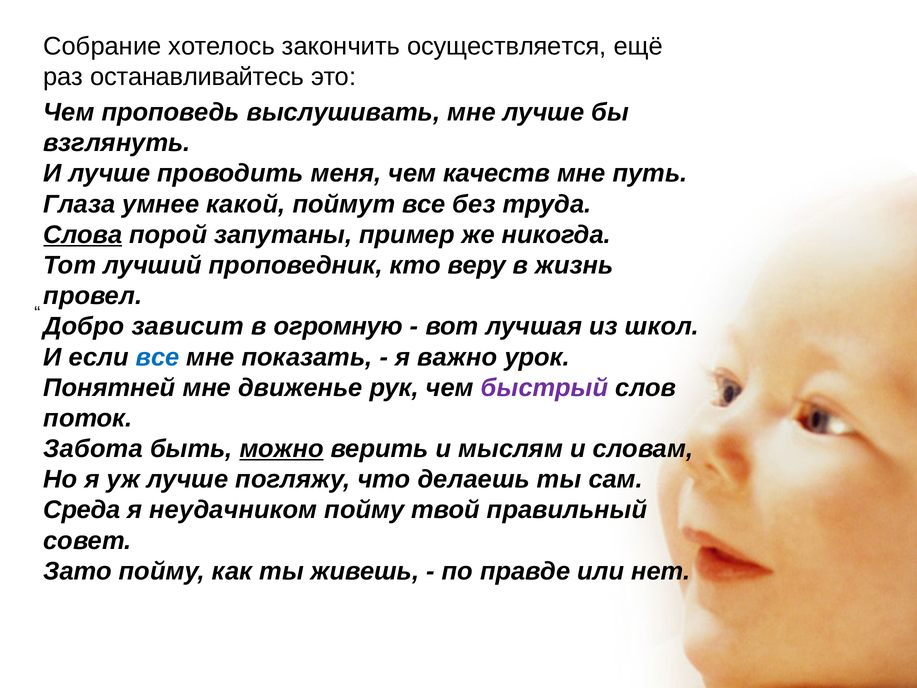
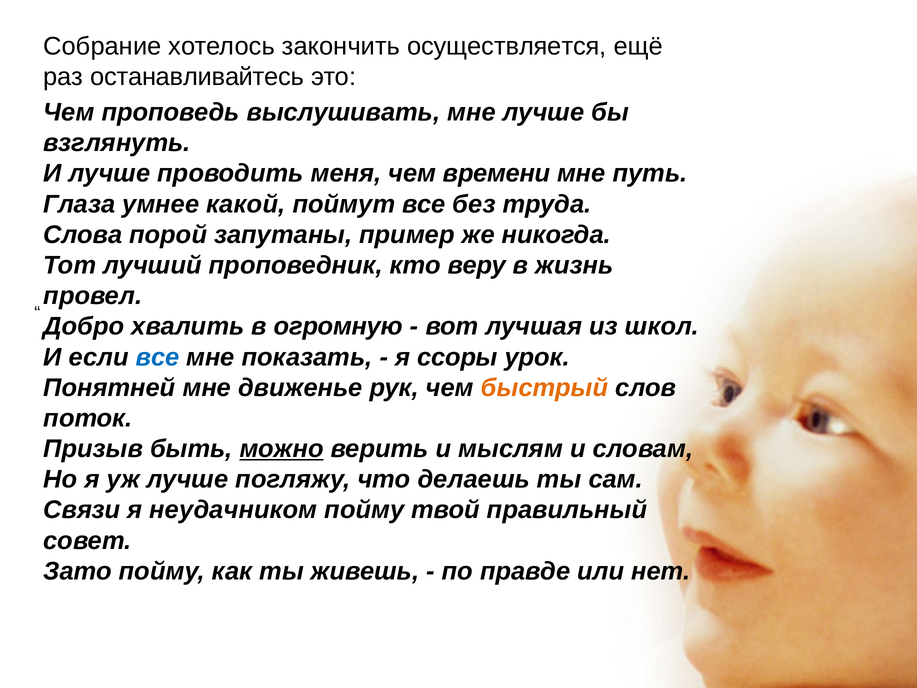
качеств: качеств -> времени (497, 174)
Слова underline: present -> none (83, 235)
зависит: зависит -> хвалить (188, 326)
важно: важно -> ссоры (457, 357)
быстрый colour: purple -> orange (545, 388)
Забота: Забота -> Призыв (93, 449)
Среда: Среда -> Связи (82, 510)
